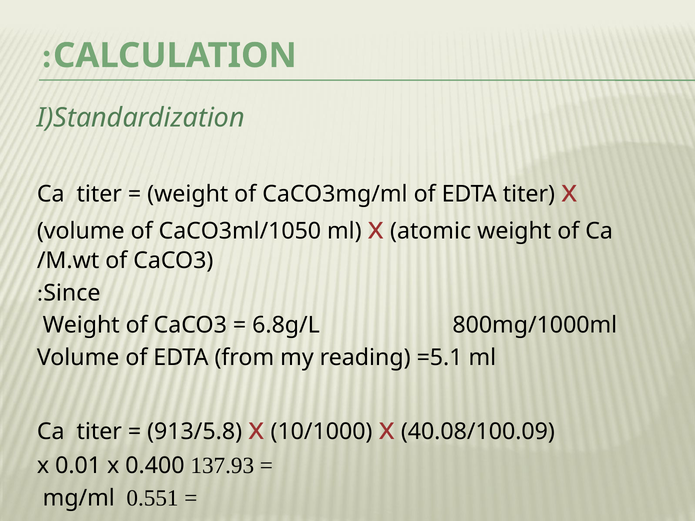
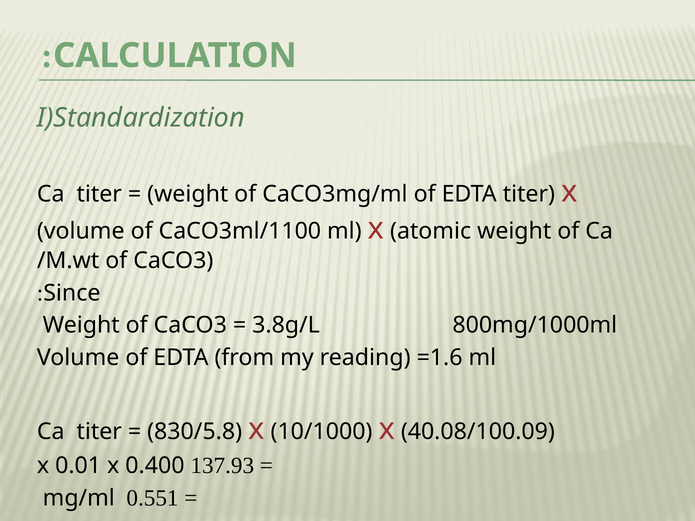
CaCO3ml/1050: CaCO3ml/1050 -> CaCO3ml/1100 (240, 231)
6.8g/L: 6.8g/L -> 3.8g/L (286, 325)
=5.1: =5.1 -> =1.6 (440, 358)
913/5.8: 913/5.8 -> 830/5.8 (195, 432)
